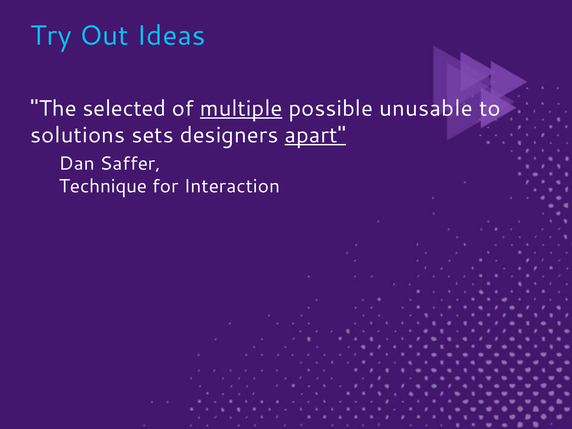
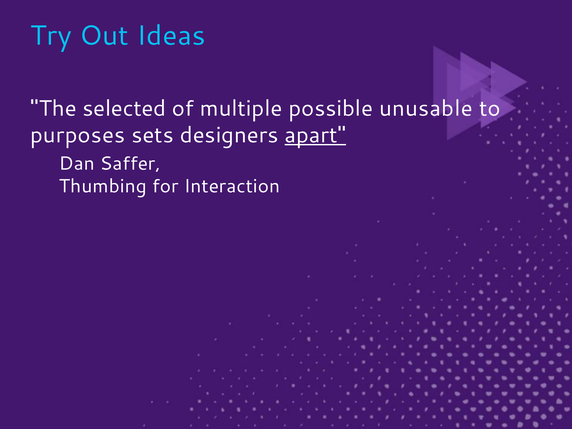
multiple underline: present -> none (241, 108)
solutions: solutions -> purposes (78, 135)
Technique: Technique -> Thumbing (103, 186)
